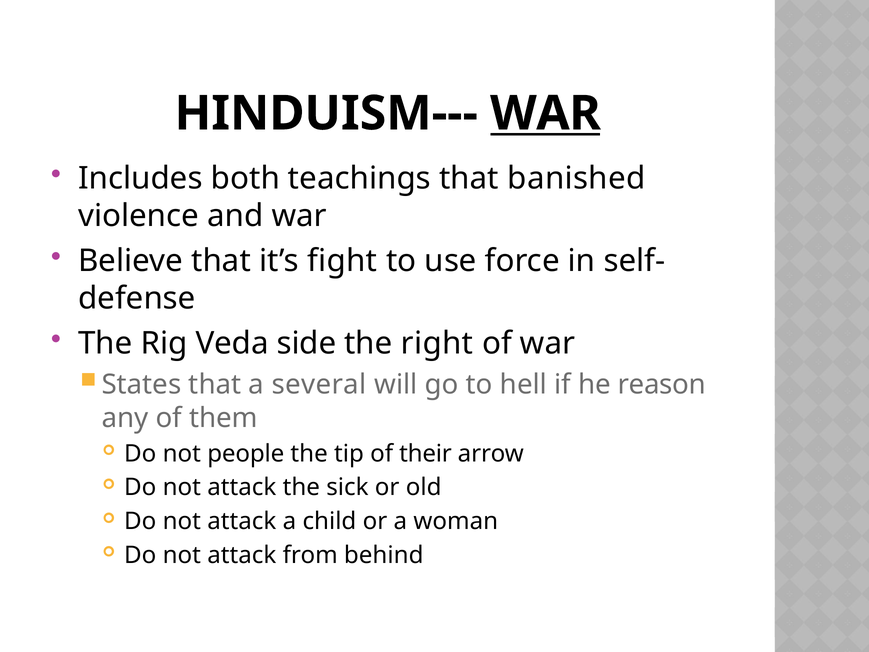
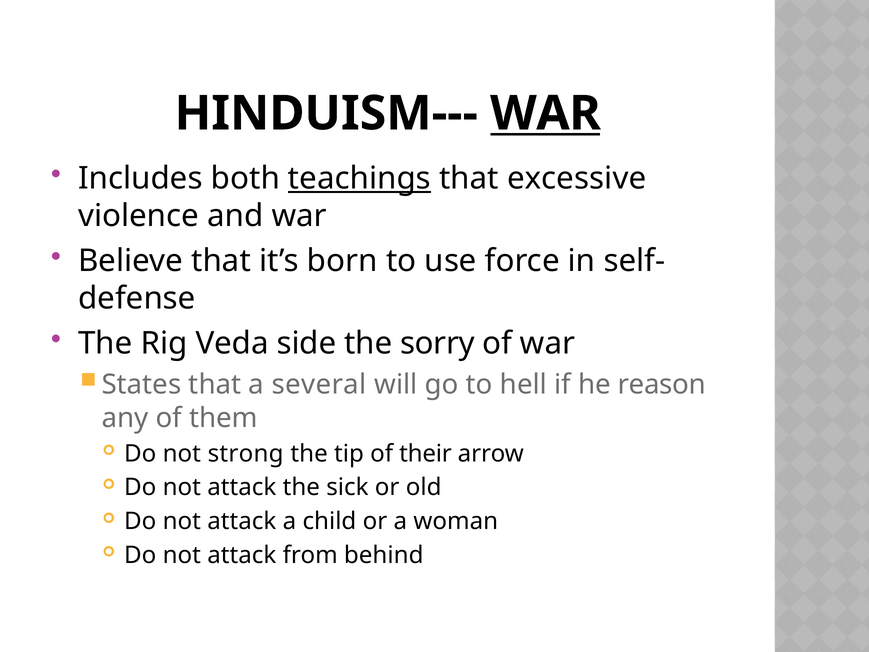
teachings underline: none -> present (359, 178)
banished: banished -> excessive (577, 178)
fight: fight -> born (342, 261)
right: right -> sorry (437, 343)
people: people -> strong (246, 454)
